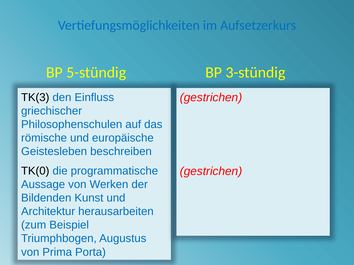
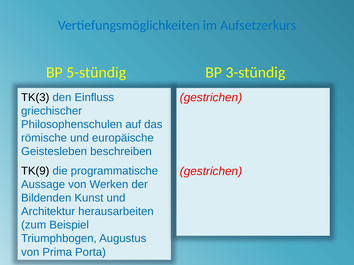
TK(0: TK(0 -> TK(9 (35, 171)
